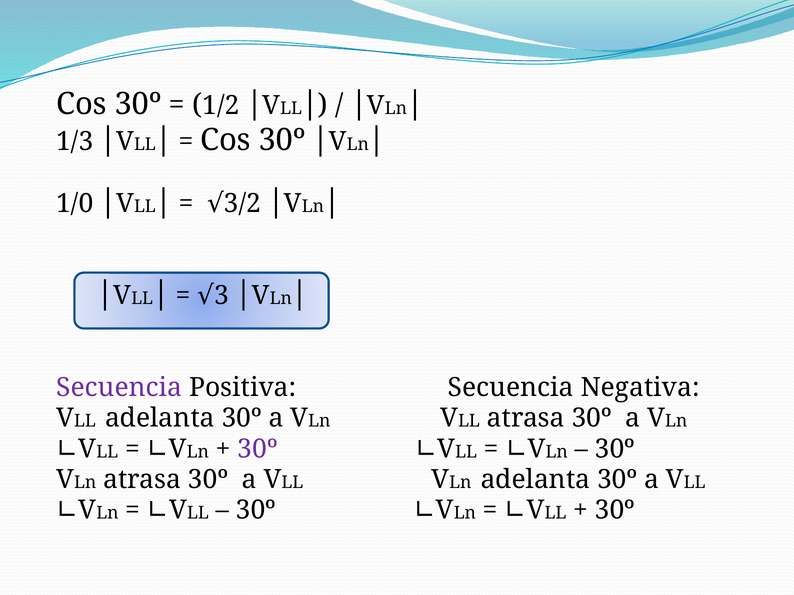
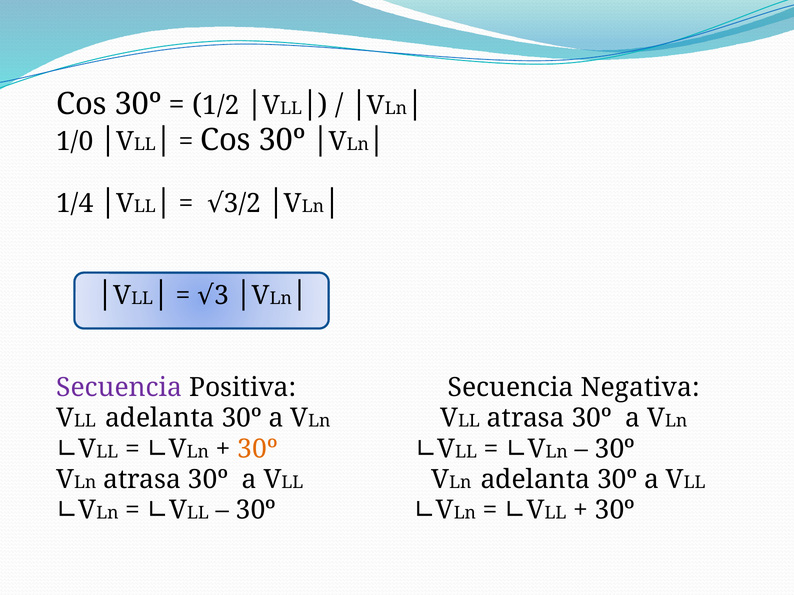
1/3: 1/3 -> 1/0 (75, 142)
1/0: 1/0 -> 1/4 (75, 204)
30º colour: purple -> orange (257, 449)
